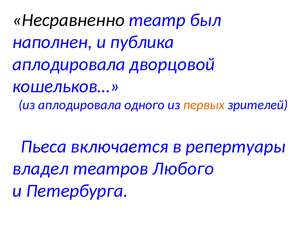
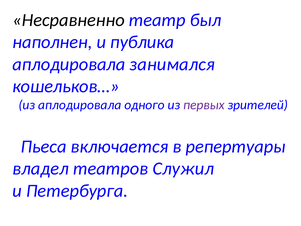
дворцовой: дворцовой -> занимался (172, 64)
первых colour: orange -> purple (204, 105)
Любого: Любого -> Служил (183, 168)
